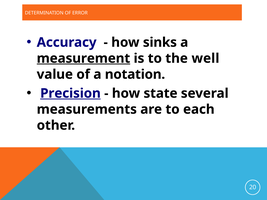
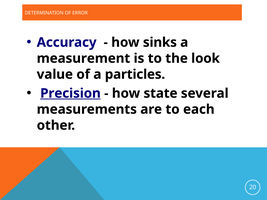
measurement underline: present -> none (83, 58)
well: well -> look (206, 58)
notation: notation -> particles (135, 74)
